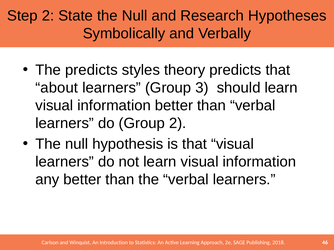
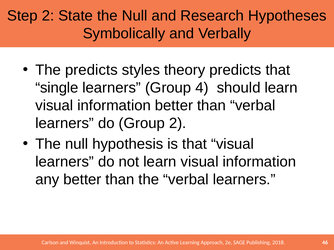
about: about -> single (57, 88)
3: 3 -> 4 (202, 88)
